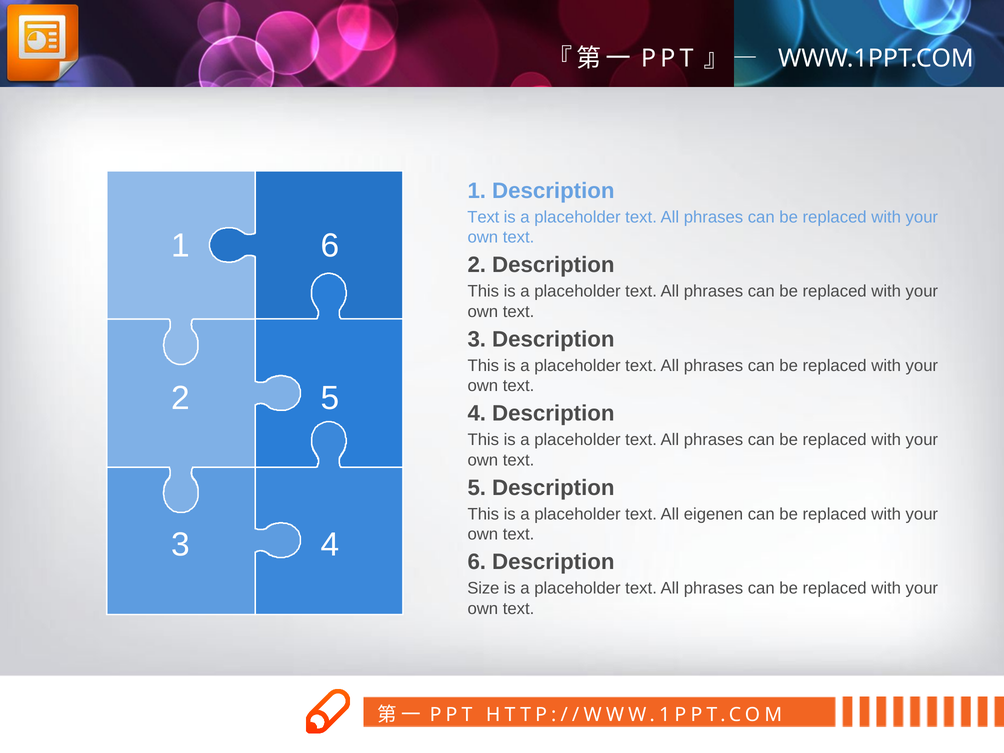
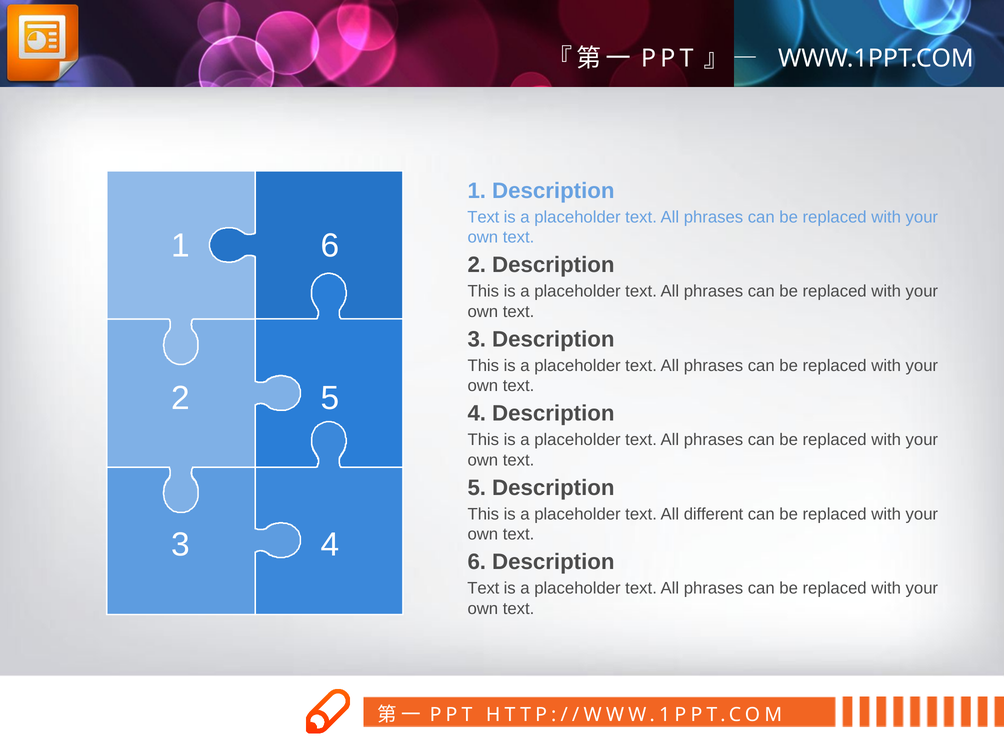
eigenen: eigenen -> different (714, 514)
Size: Size -> Text (483, 588)
